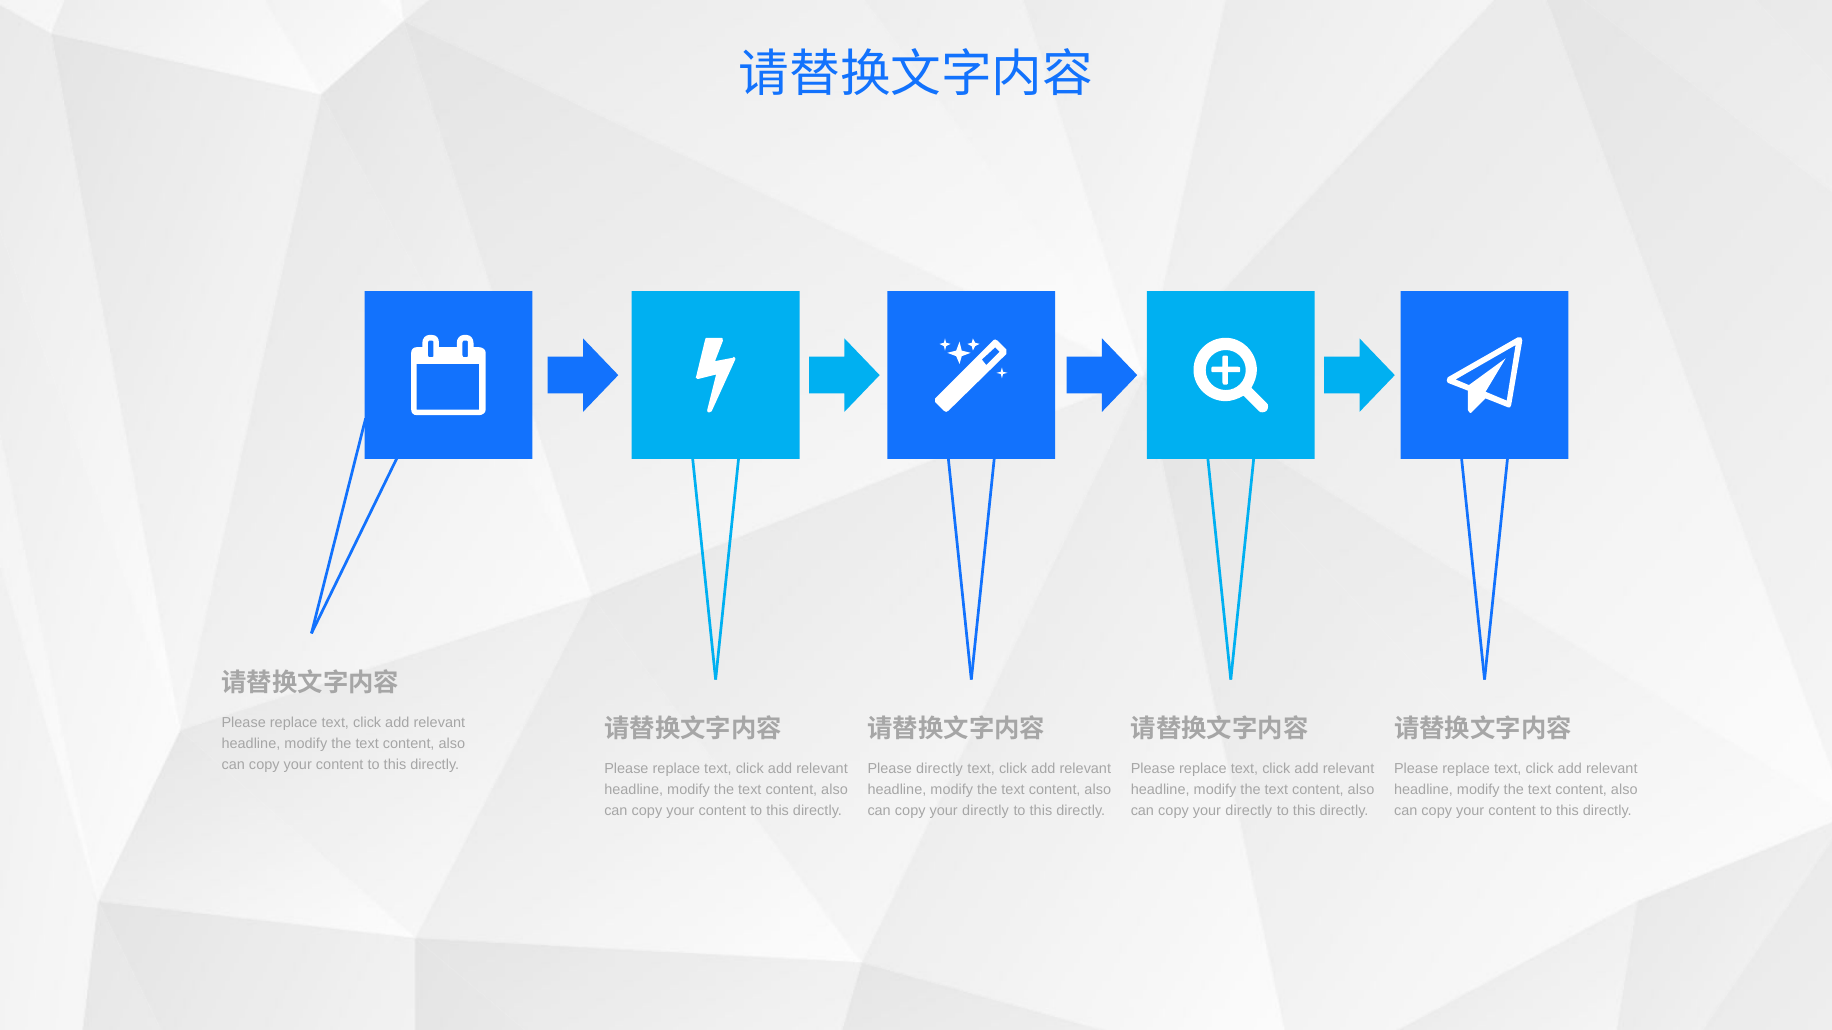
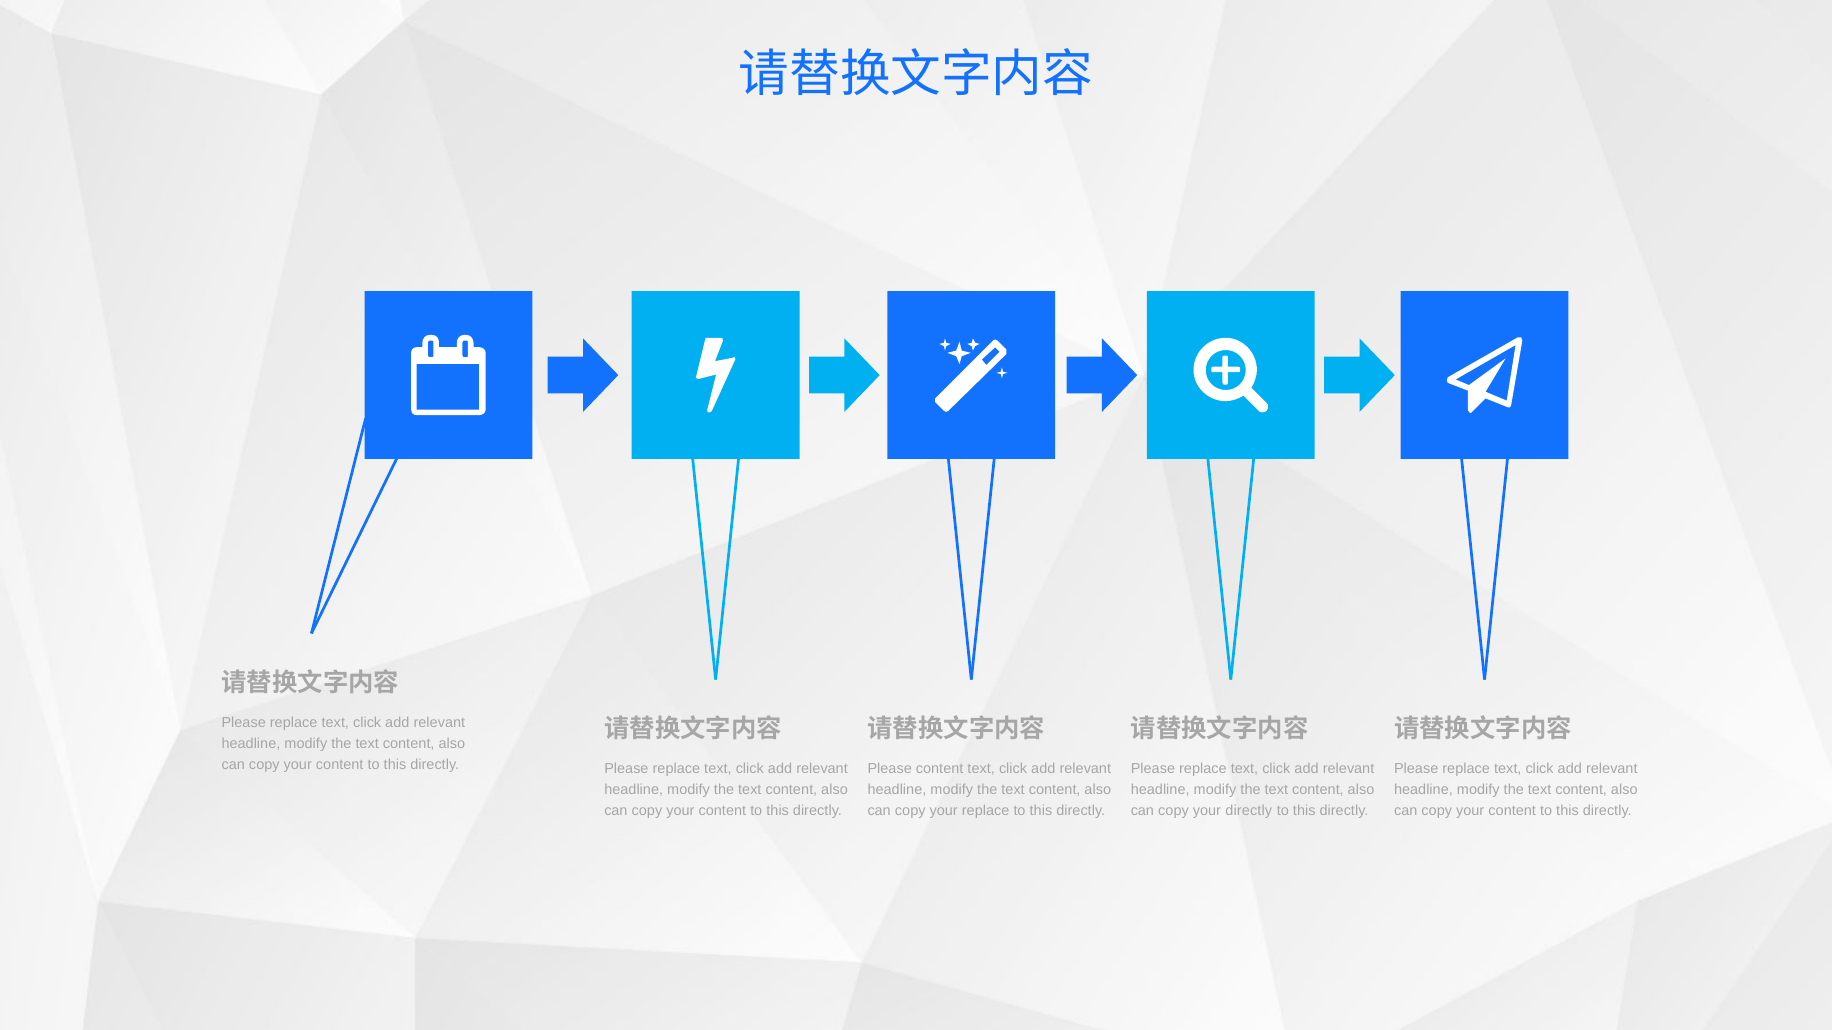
Please directly: directly -> content (940, 769)
directly: directly -> replace (986, 811)
